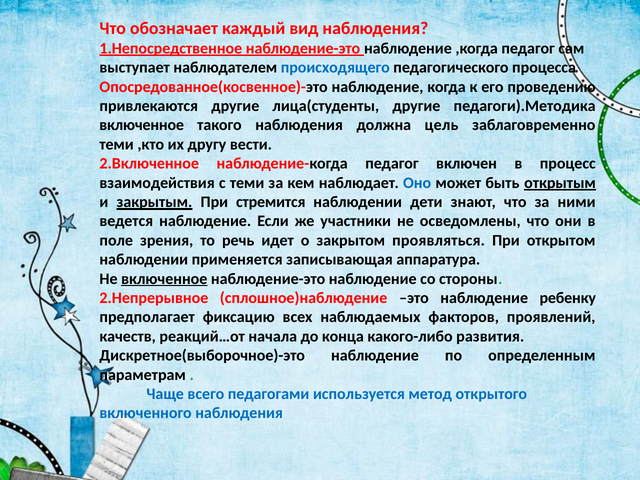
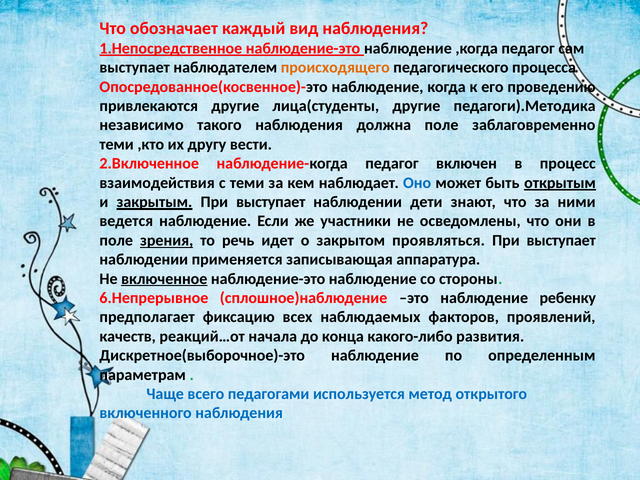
происходящего colour: blue -> orange (335, 68)
включенное: включенное -> независимо (142, 125)
должна цель: цель -> поле (442, 125)
закрытым При стремится: стремится -> выступает (271, 202)
зрения underline: none -> present (167, 240)
открытом: открытом -> выступает (561, 240)
2.Непрерывное: 2.Непрерывное -> 6.Непрерывное (154, 298)
